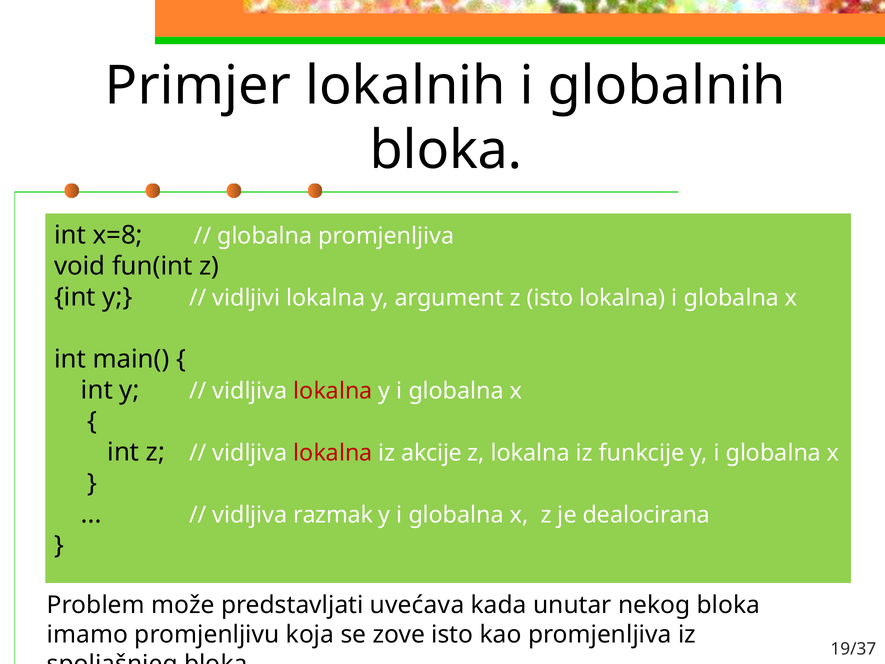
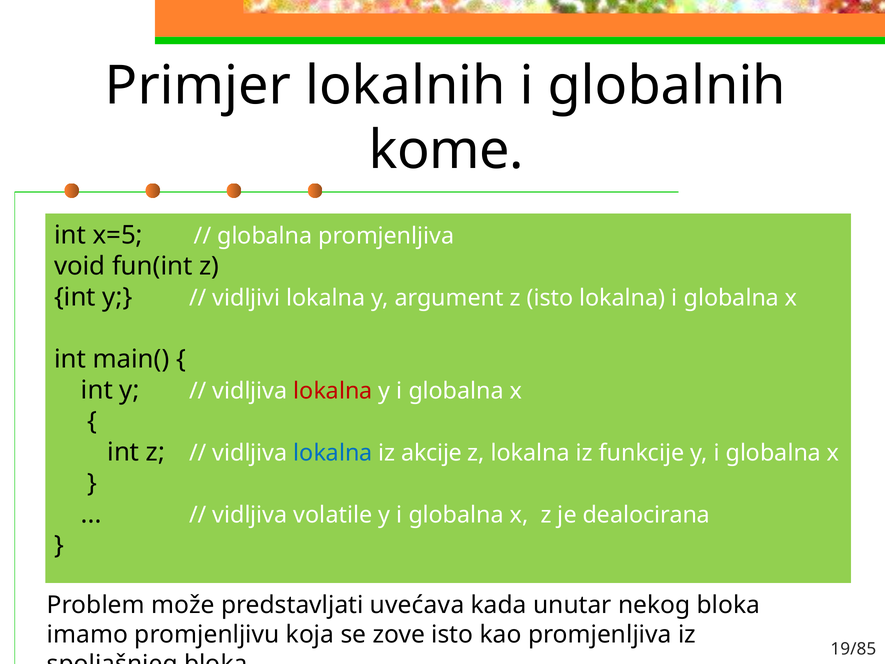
bloka: bloka -> kome (446, 151)
x=8: x=8 -> x=5 (118, 235)
lokalna colour: red -> blue (333, 453)
razmak: razmak -> volatile (333, 515)
19/37: 19/37 -> 19/85 (853, 649)
